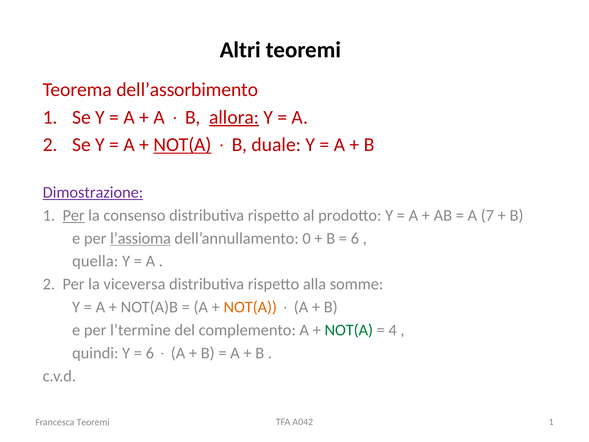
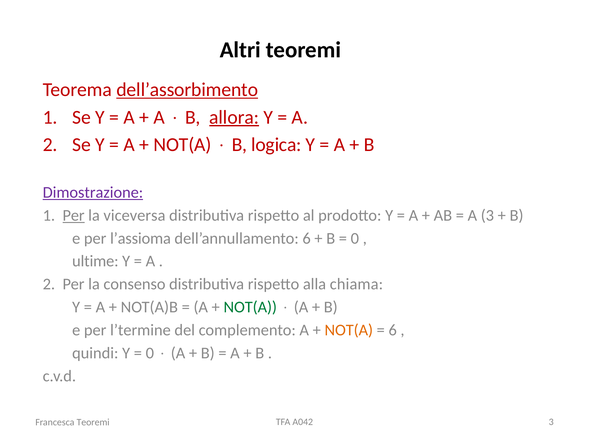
dell’assorbimento underline: none -> present (187, 90)
NOT(A underline: present -> none (182, 145)
duale: duale -> logica (276, 145)
consenso: consenso -> viceversa (134, 215)
A 7: 7 -> 3 (487, 215)
l’assioma underline: present -> none (140, 238)
dell’annullamento 0: 0 -> 6 (307, 238)
6: 6 -> 0 (355, 238)
quella: quella -> ultime (95, 261)
viceversa: viceversa -> consenso (134, 284)
somme: somme -> chiama (356, 284)
NOT(A colour: orange -> green (250, 307)
NOT(A colour: green -> orange (349, 330)
4: 4 -> 6 (393, 330)
6: 6 -> 0 (150, 353)
A042 1: 1 -> 3 (551, 422)
